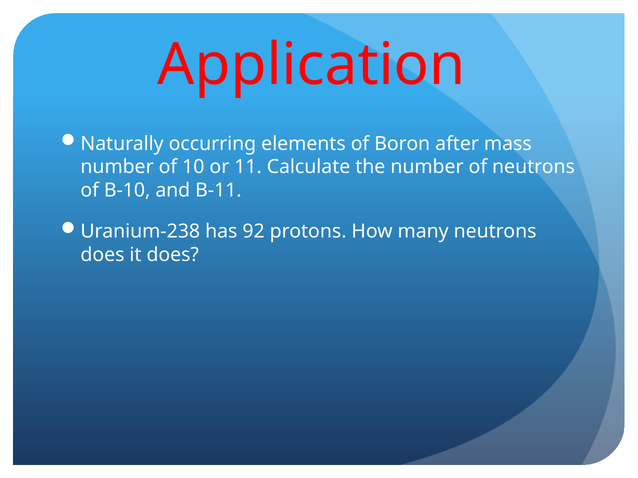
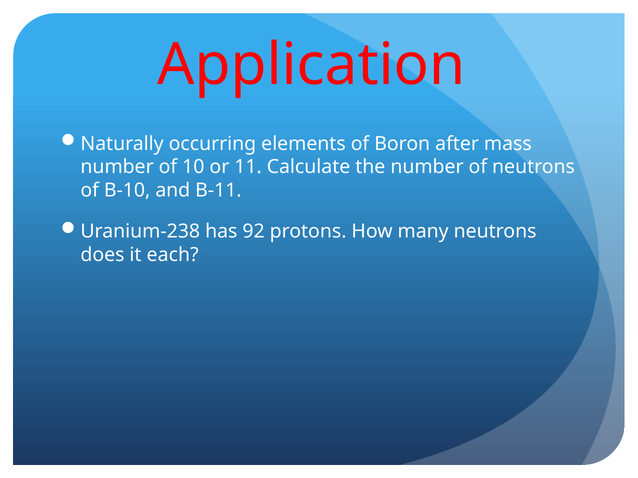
it does: does -> each (173, 255)
